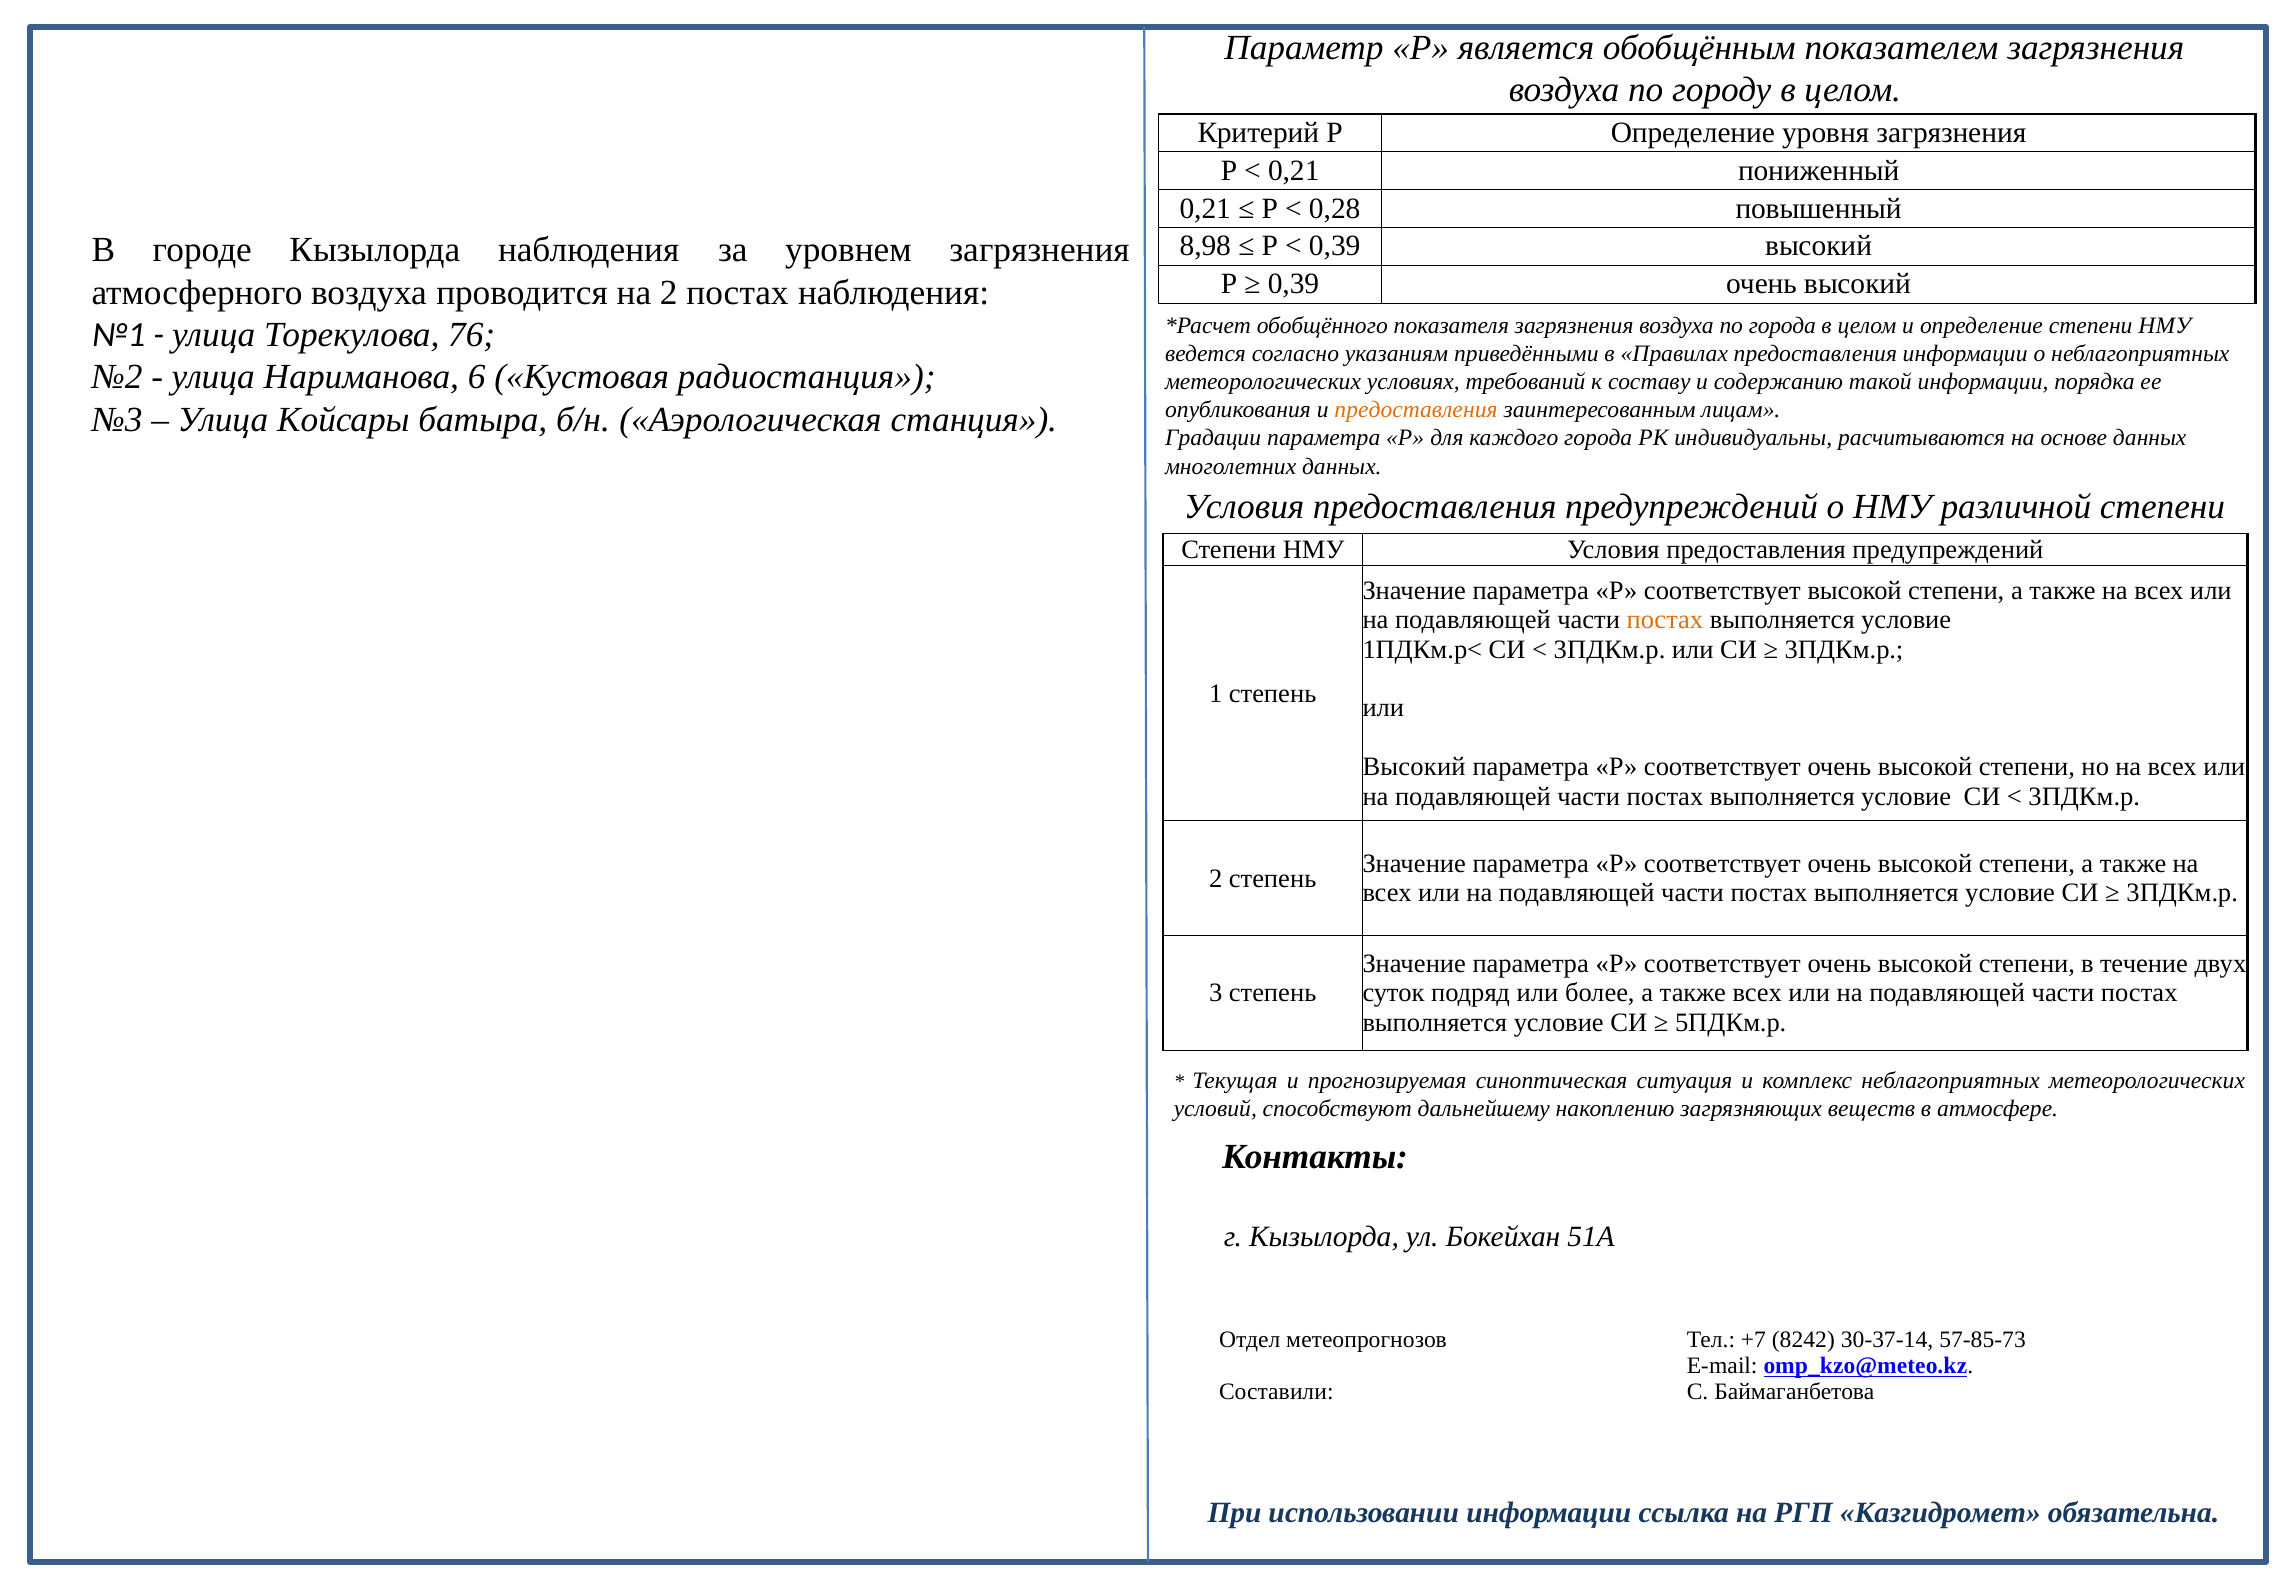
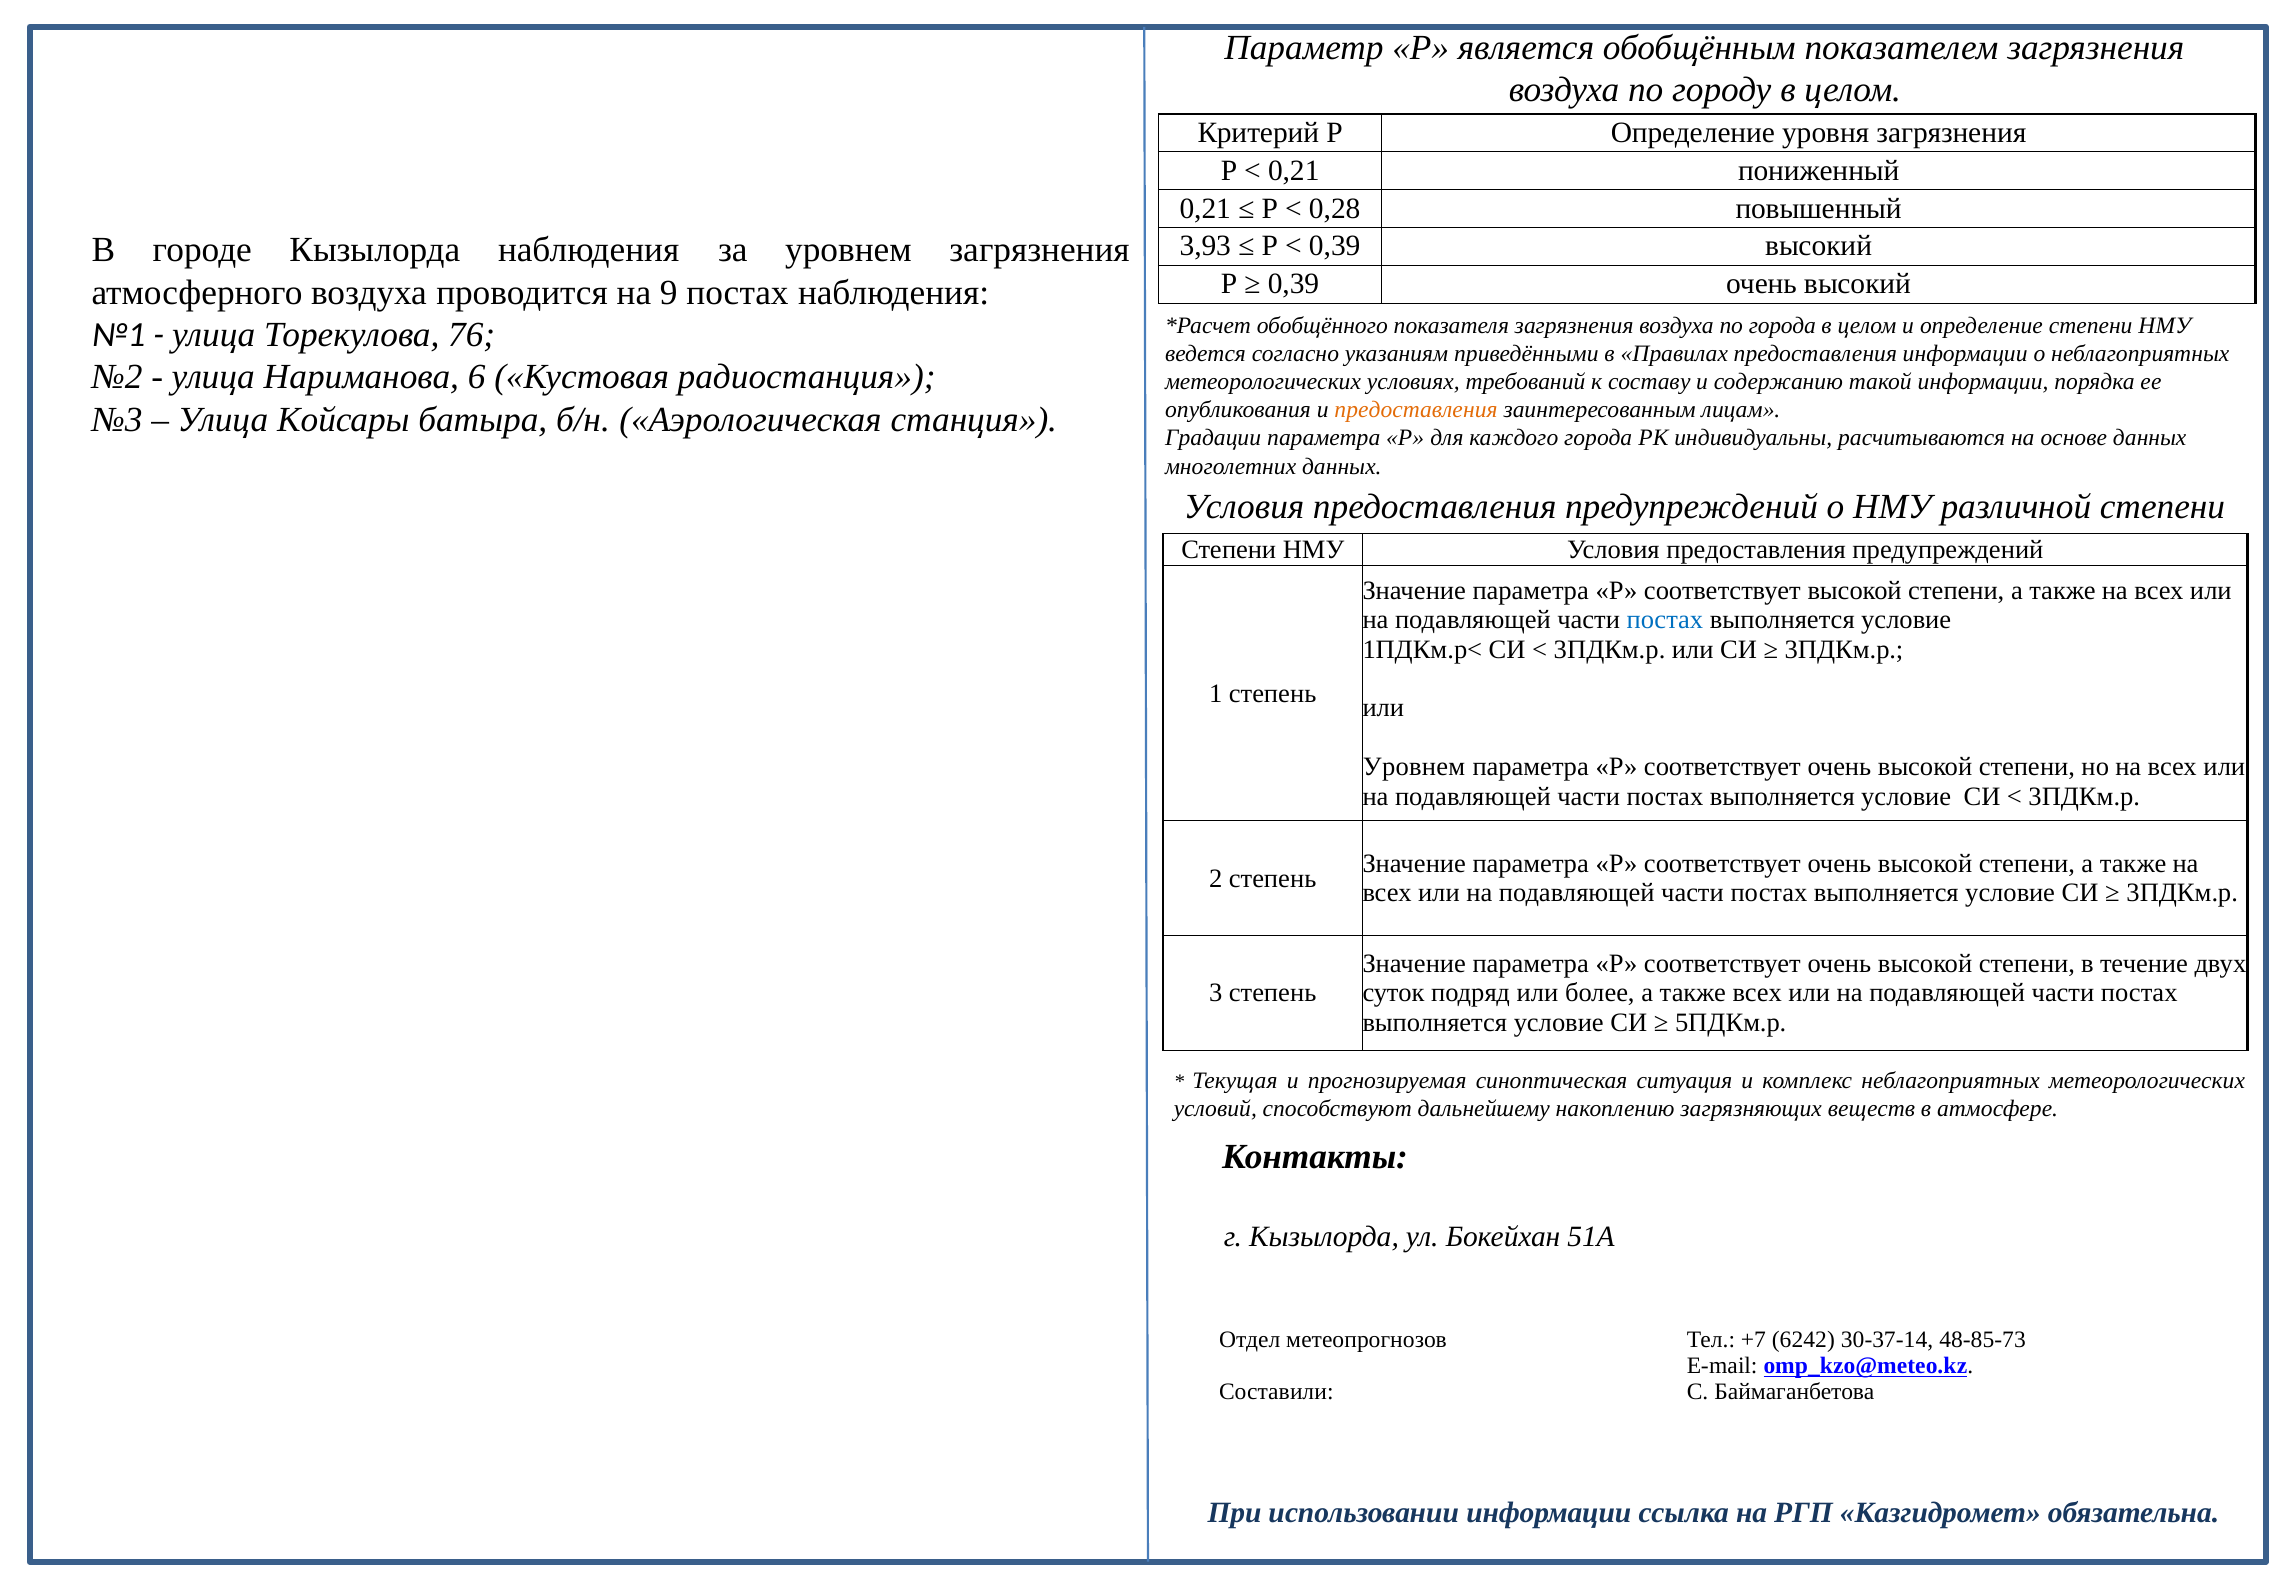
8,98: 8,98 -> 3,93 (1205, 246)
на 2: 2 -> 9 (669, 293)
постах colour: orange -> blue (1665, 620)
Высокий: Высокий -> Уровнем (1414, 767)
8242: 8242 -> 6242 (1803, 1340)
57-85-73: 57-85-73 -> 48-85-73 (1983, 1340)
